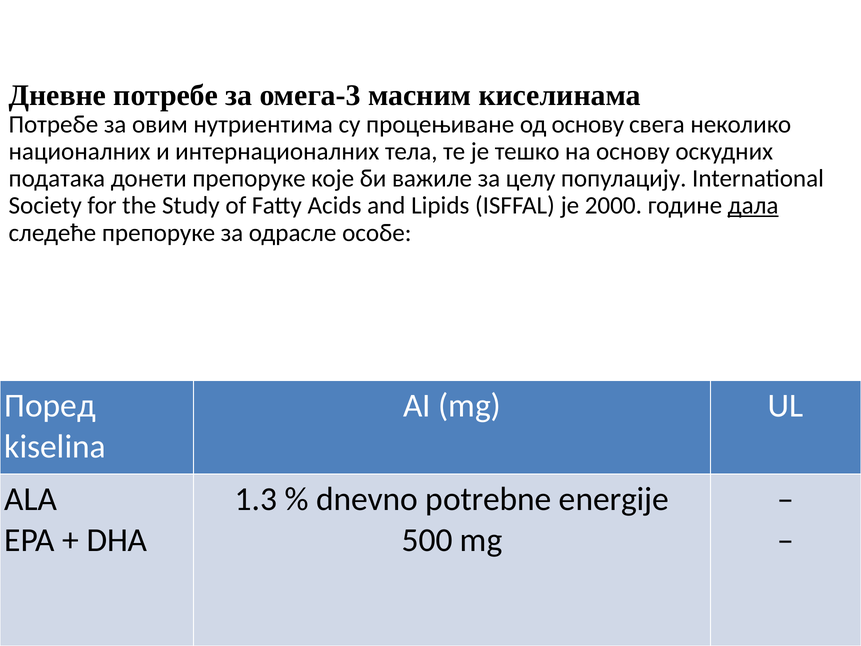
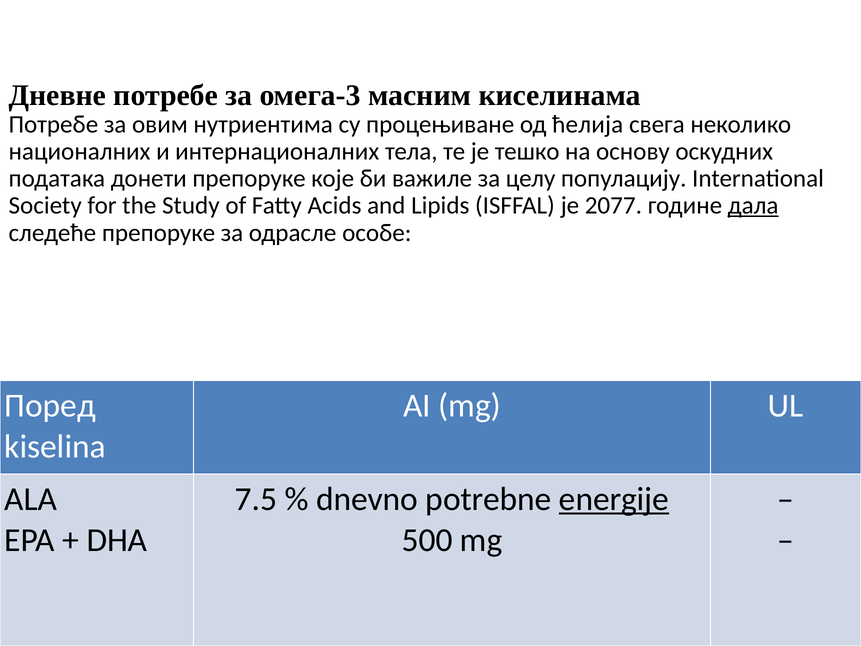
од основу: основу -> ћелија (588, 124)
2000: 2000 -> 2077 (613, 206)
1.3: 1.3 -> 7.5 (256, 499)
energije underline: none -> present (614, 499)
